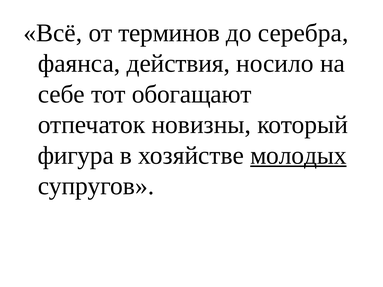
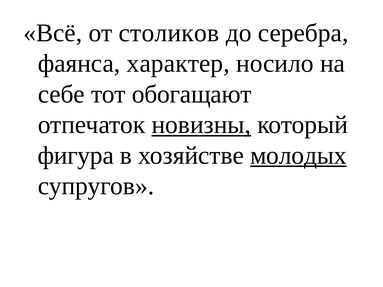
терминов: терминов -> столиков (169, 33)
действия: действия -> характер (178, 64)
новизны underline: none -> present (201, 125)
